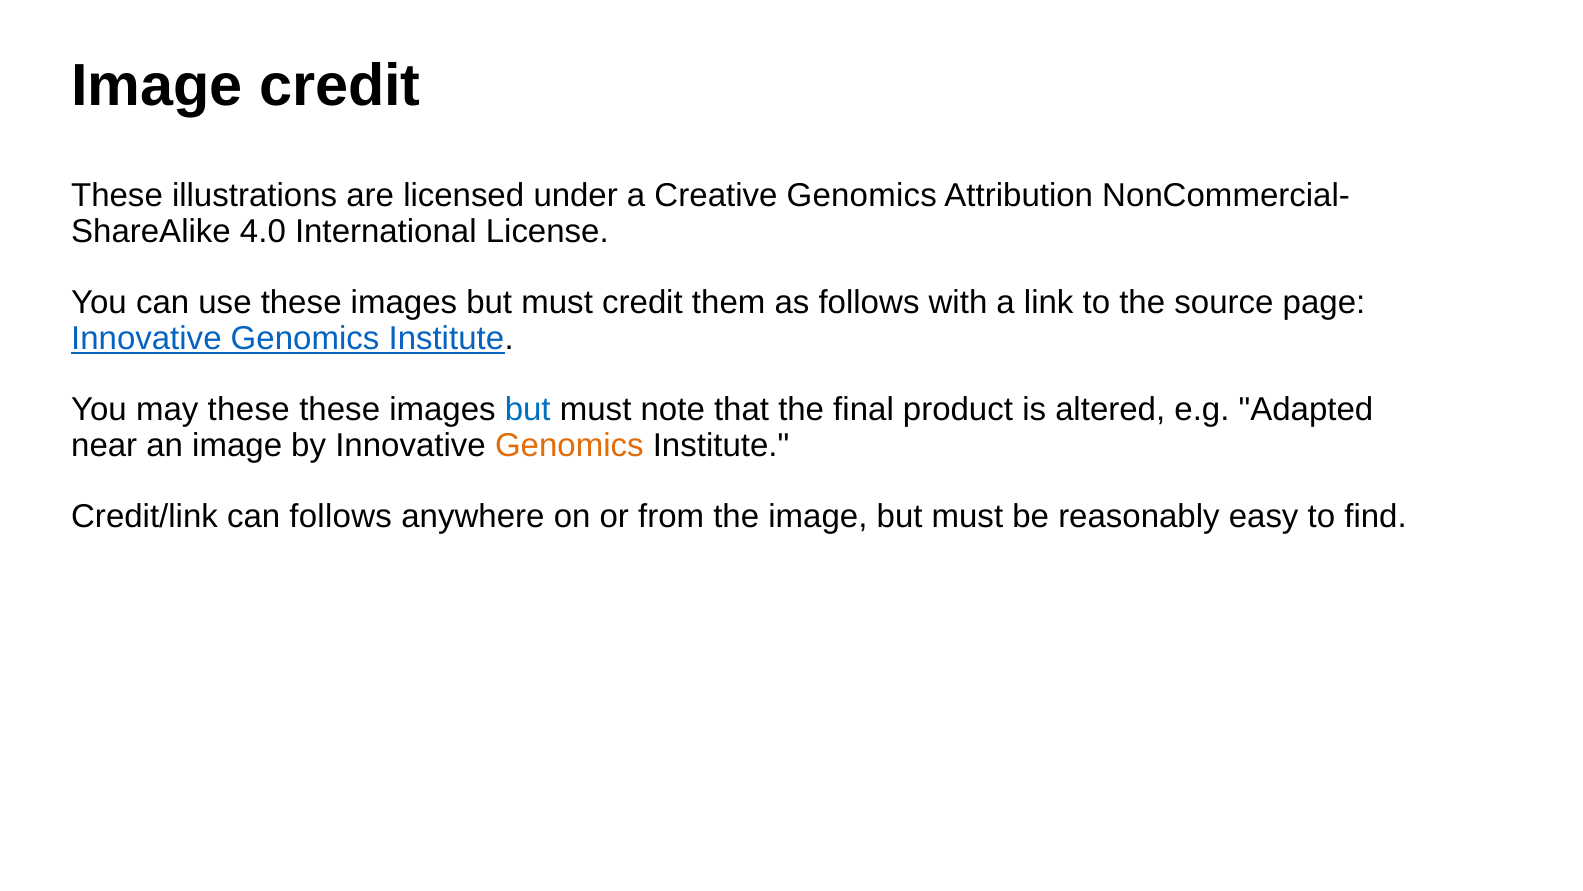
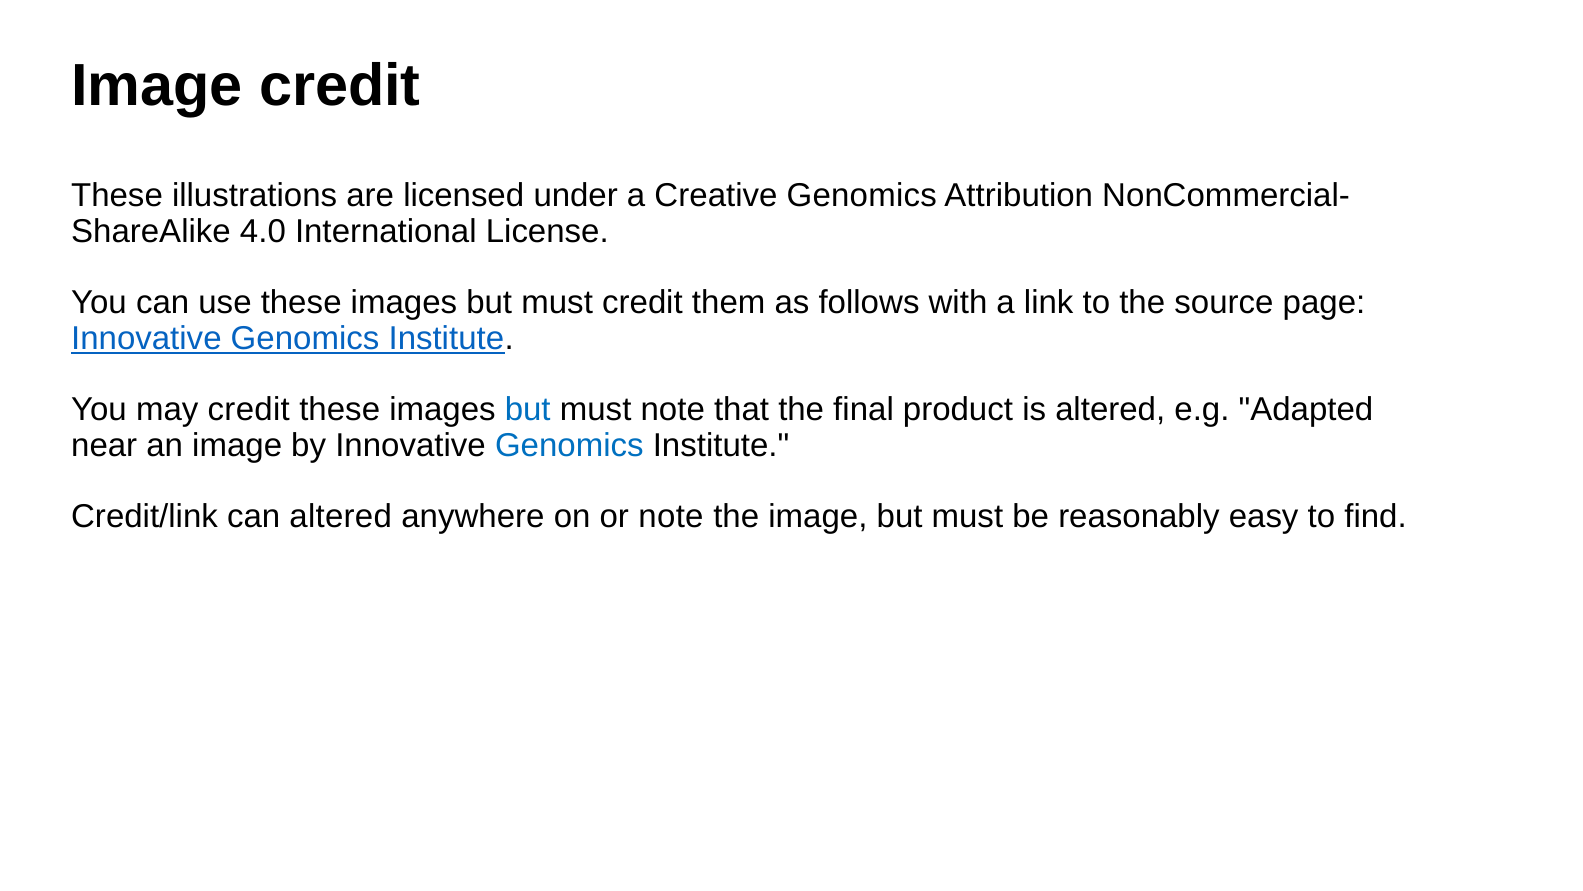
may these: these -> credit (249, 410)
Genomics colour: orange -> blue (569, 445)
can follows: follows -> altered (341, 517)
or from: from -> note (671, 517)
